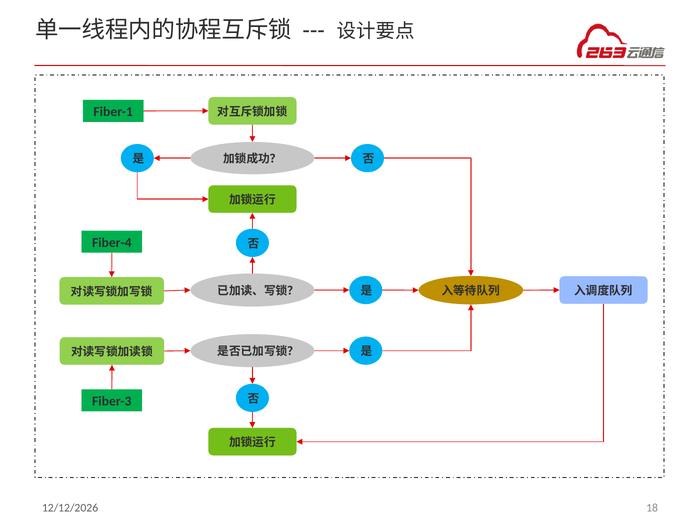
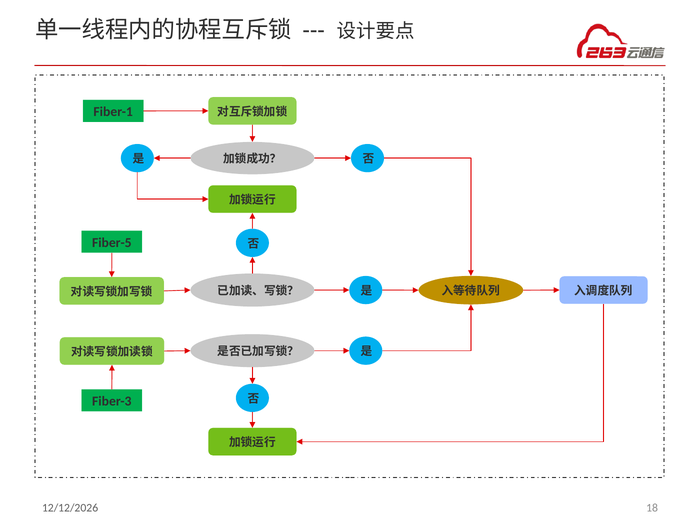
Fiber-4: Fiber-4 -> Fiber-5 (112, 243)
